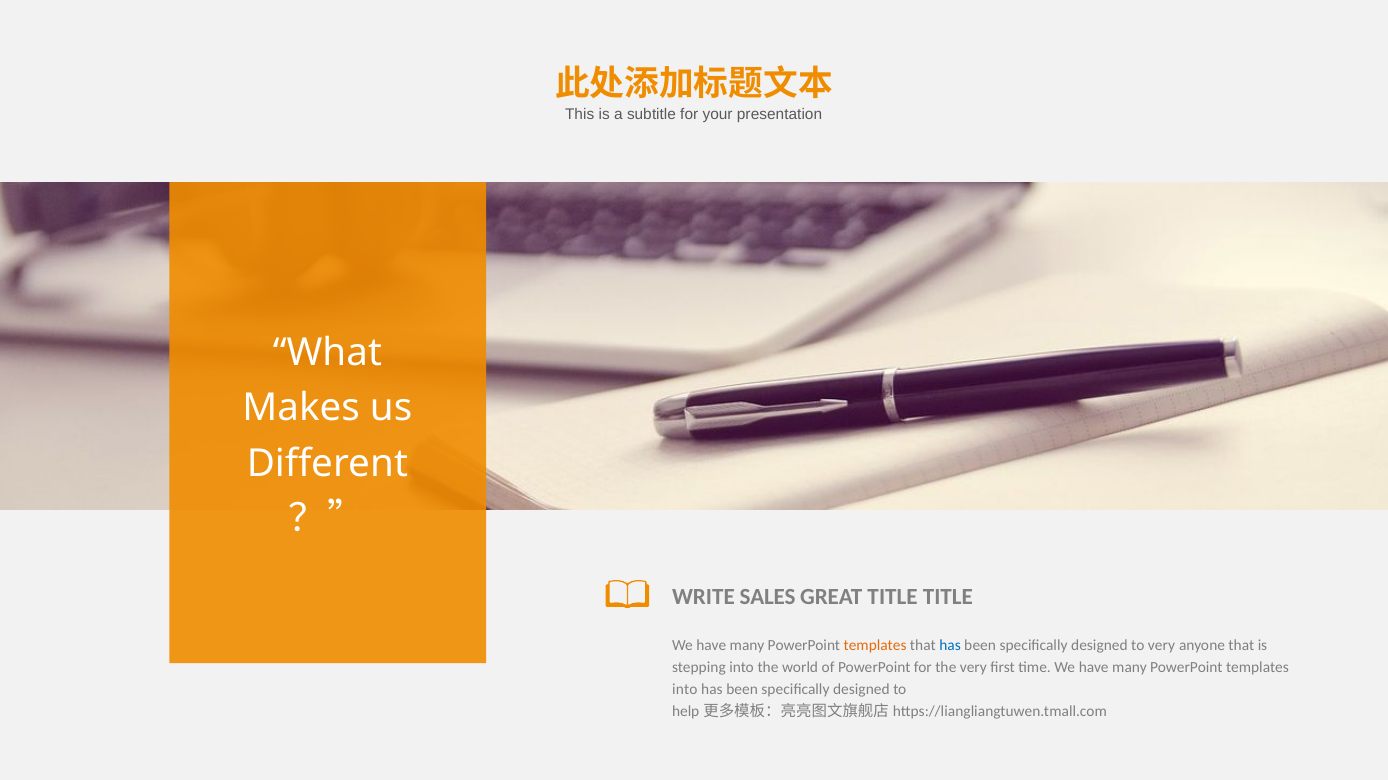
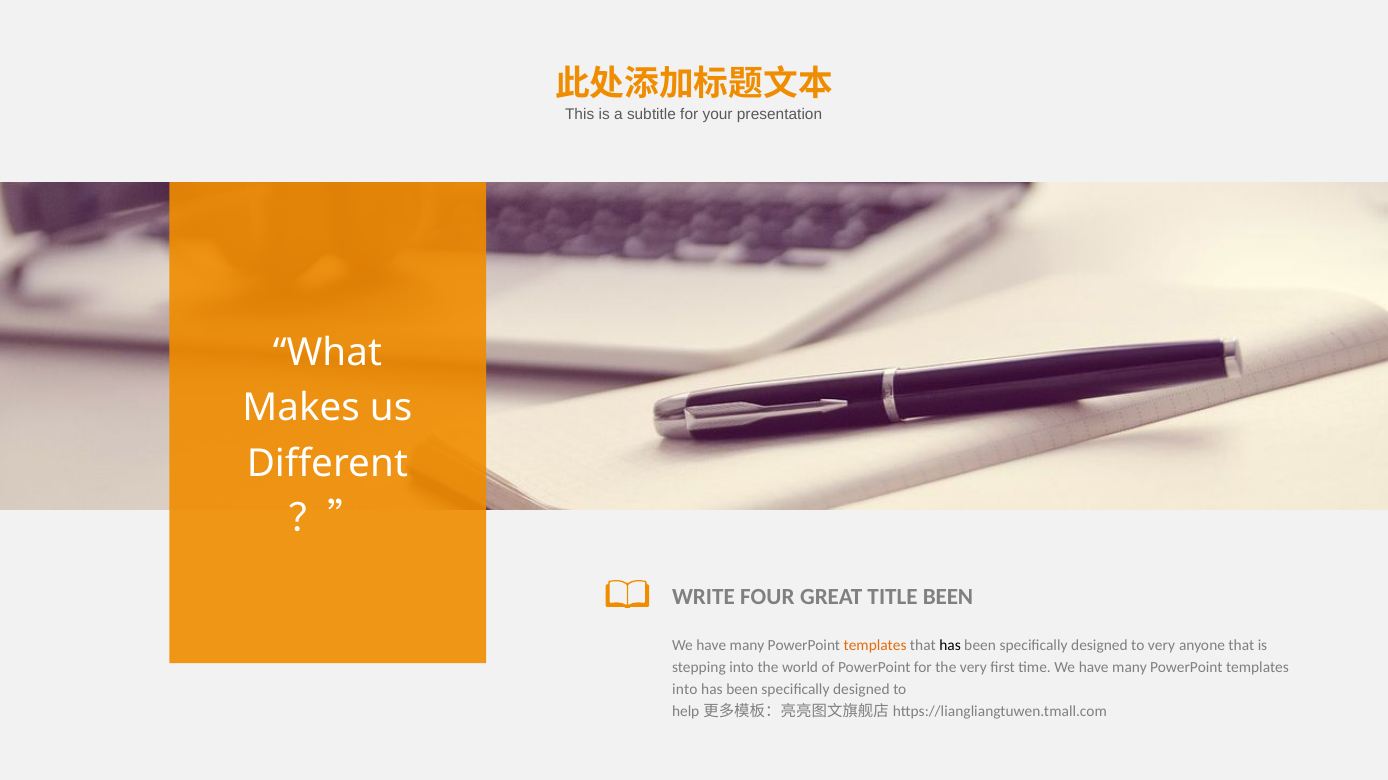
SALES: SALES -> FOUR (767, 597)
TITLE TITLE: TITLE -> BEEN (948, 597)
has colour: blue -> black (950, 646)
